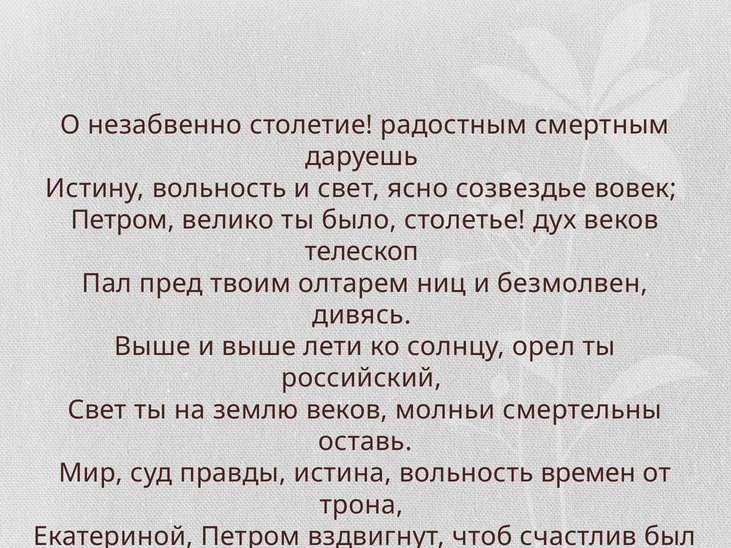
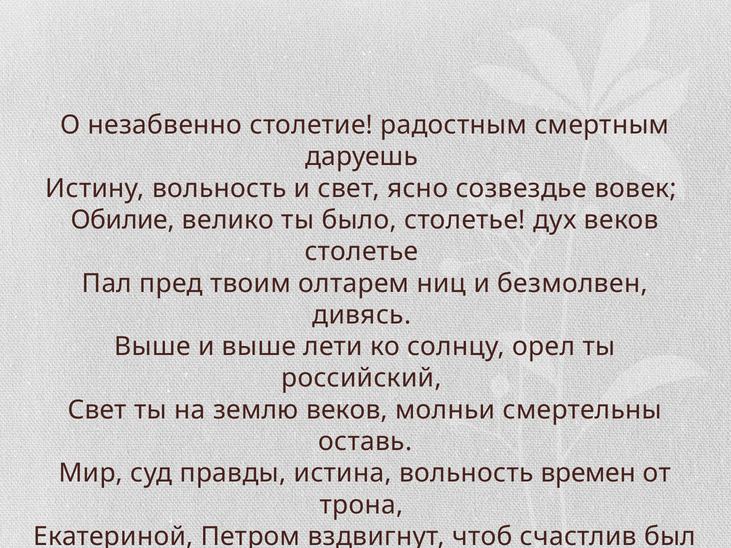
Петром: Петром -> Обилие (123, 220)
телескоп: телескоп -> столетье (362, 252)
